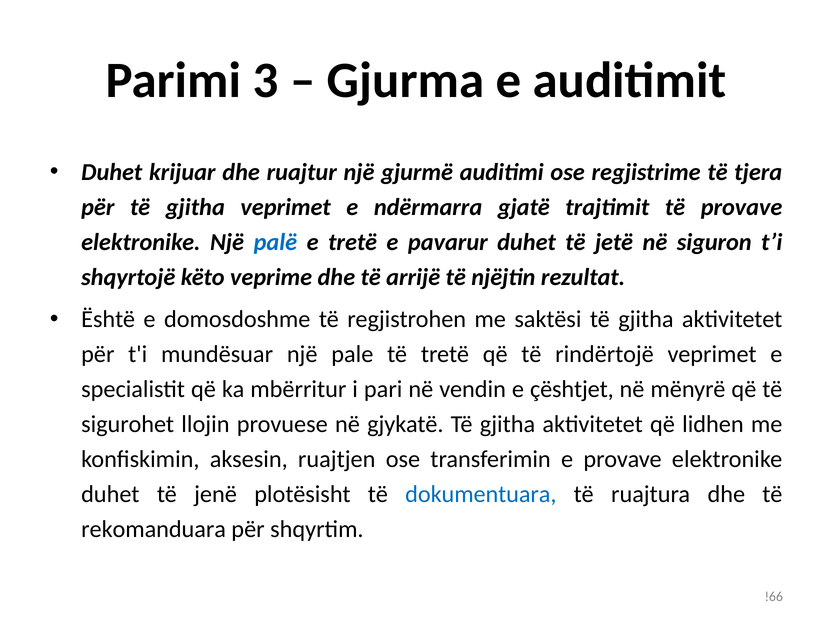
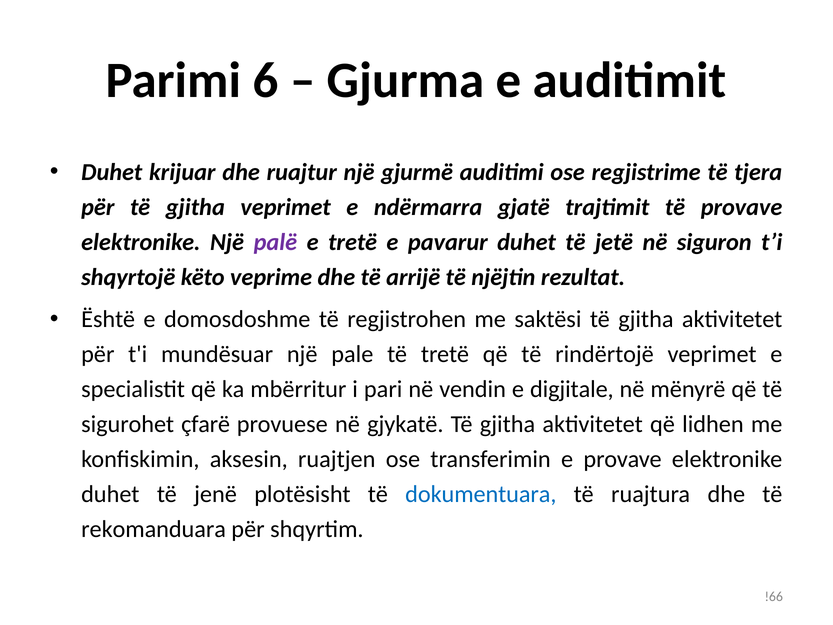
3: 3 -> 6 (266, 81)
palë colour: blue -> purple (275, 242)
çështjet: çështjet -> digjitale (572, 389)
llojin: llojin -> çfarë (206, 424)
